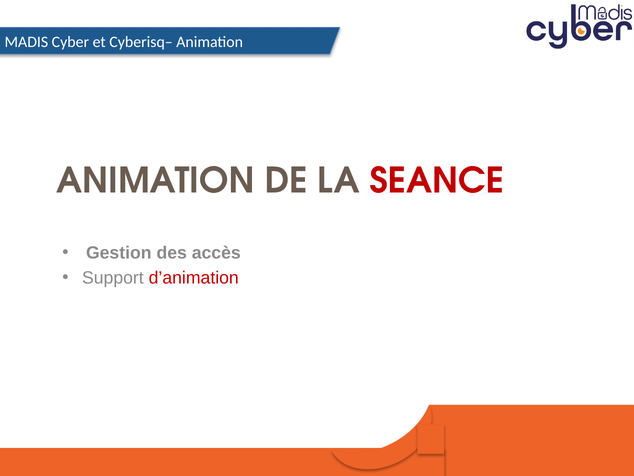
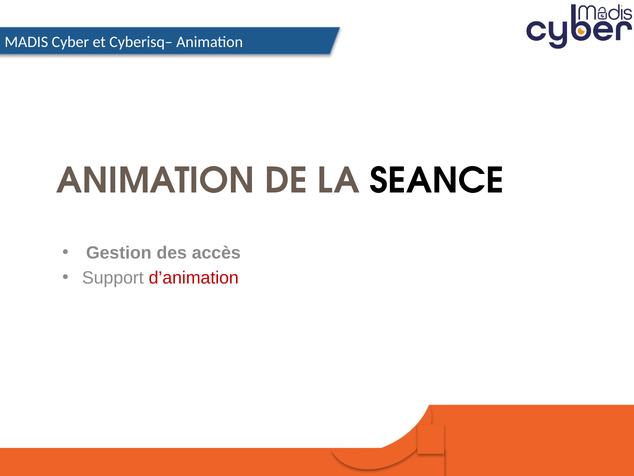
SEANCE colour: red -> black (437, 181)
